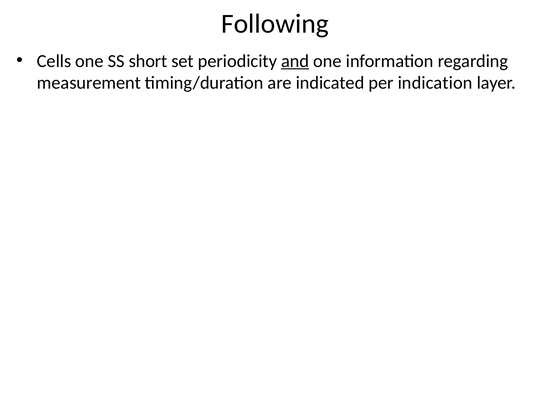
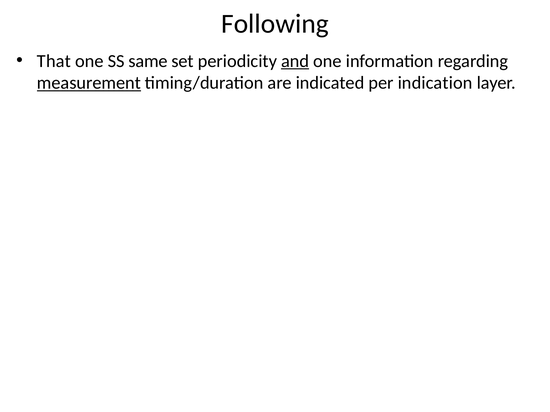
Cells: Cells -> That (54, 61)
short: short -> same (148, 61)
measurement underline: none -> present (89, 83)
